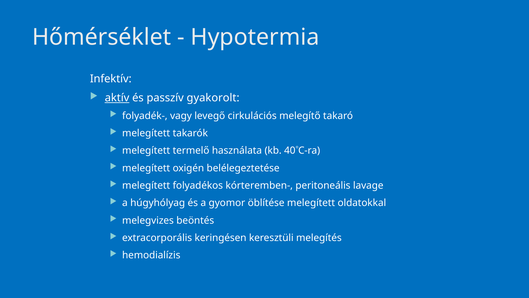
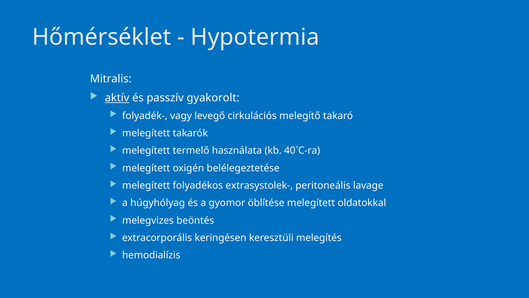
Infektív: Infektív -> Mitralis (111, 79)
kórteremben-: kórteremben- -> extrasystolek- (259, 185)
